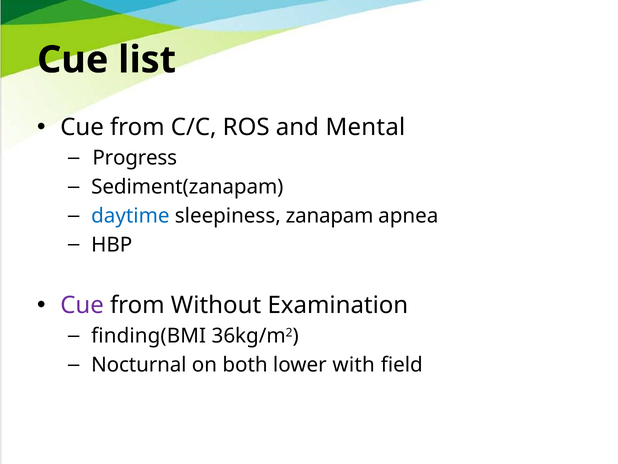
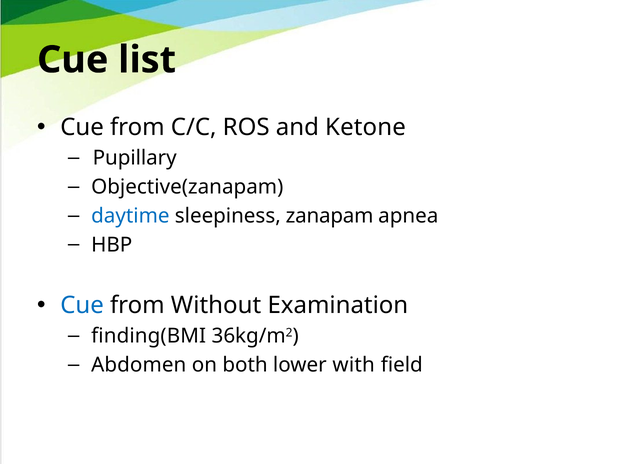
Mental: Mental -> Ketone (365, 127)
Progress: Progress -> Pupillary (135, 158)
Sediment(zanapam: Sediment(zanapam -> Objective(zanapam (187, 187)
Cue colour: purple -> blue (82, 305)
Nocturnal: Nocturnal -> Abdomen (139, 365)
